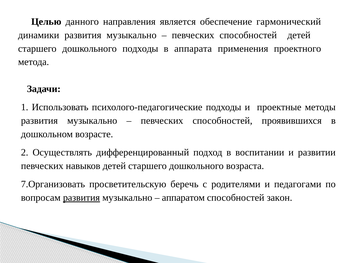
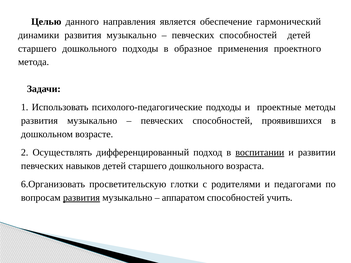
аппарата: аппарата -> образное (193, 49)
воспитании underline: none -> present (260, 153)
7.Организовать: 7.Организовать -> 6.Организовать (53, 184)
беречь: беречь -> глотки (185, 184)
закон: закон -> учить (280, 198)
